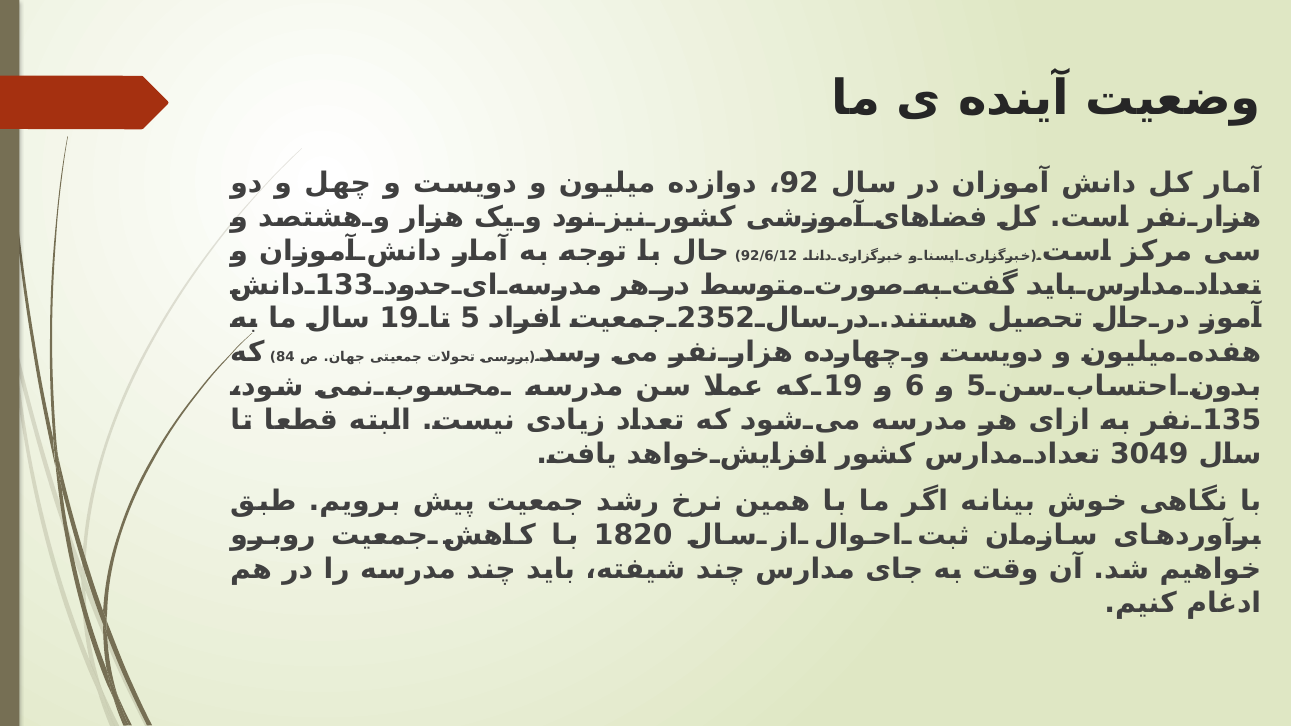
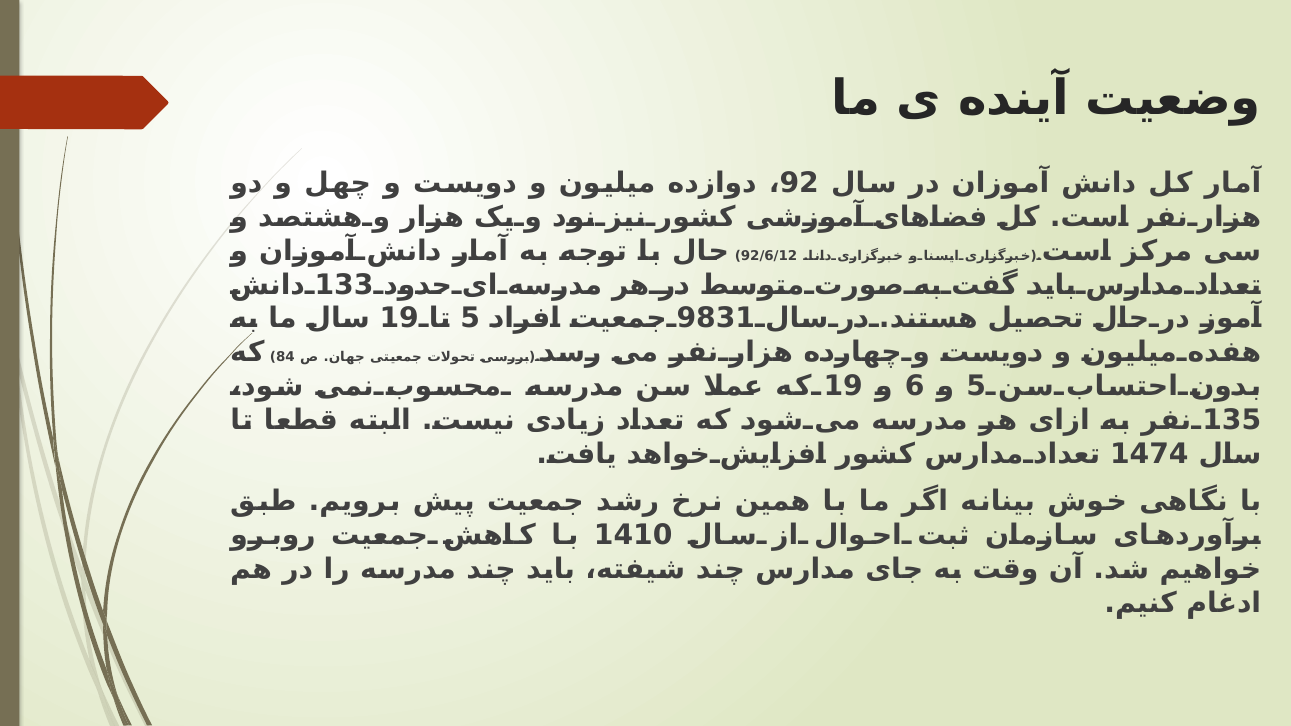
2352: 2352 -> 9831 (716, 319)
3049: 3049 -> 1474 (1149, 454)
1820: 1820 -> 1410 (633, 535)
